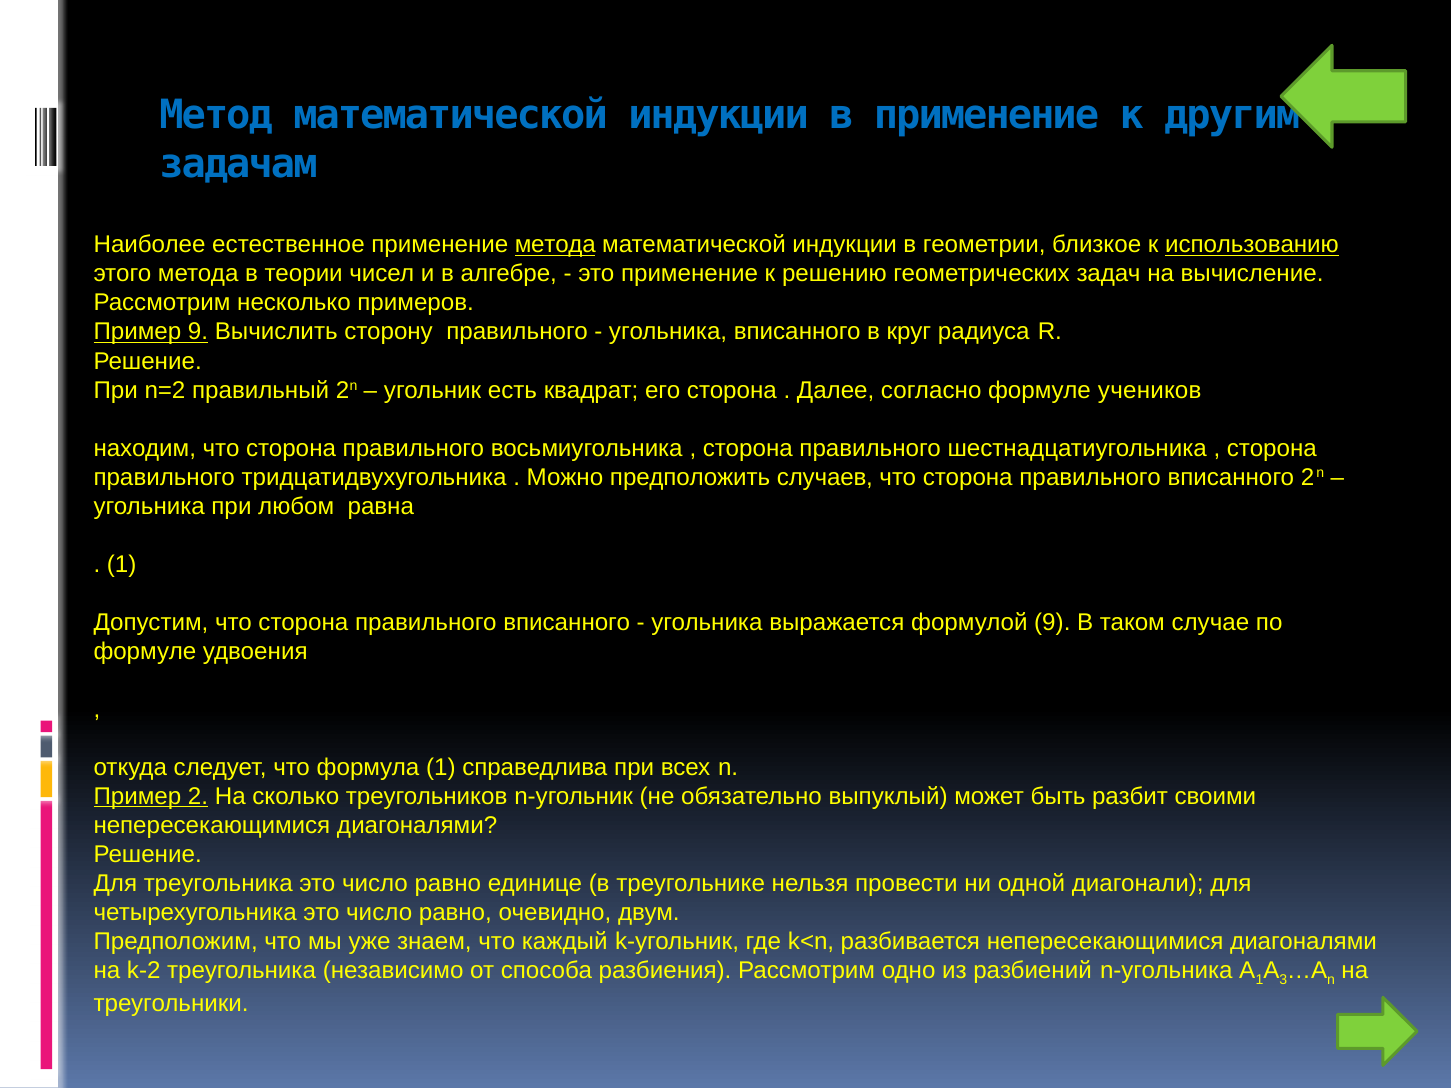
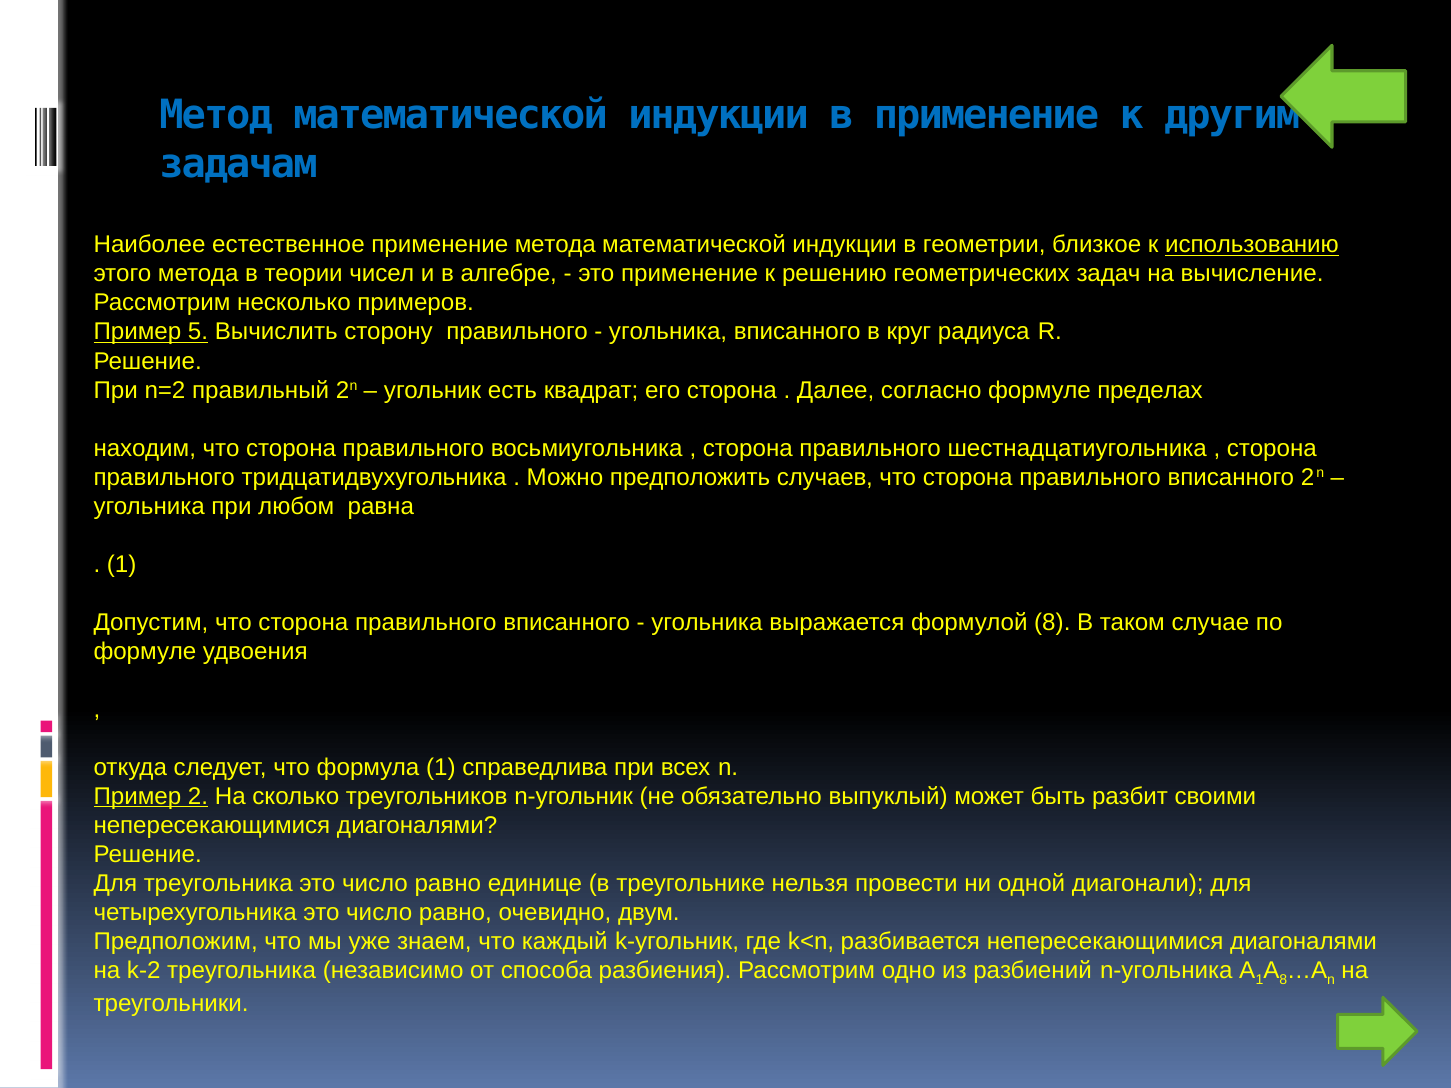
метода underline: present -> none (555, 245)
Пример 9: 9 -> 5 (198, 332)
учеников: учеников -> пределах (1150, 390)
формулой 9: 9 -> 8 (1052, 622)
3: 3 -> 8 (1283, 980)
